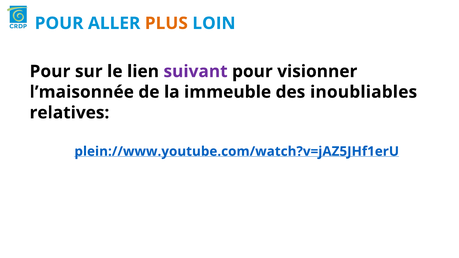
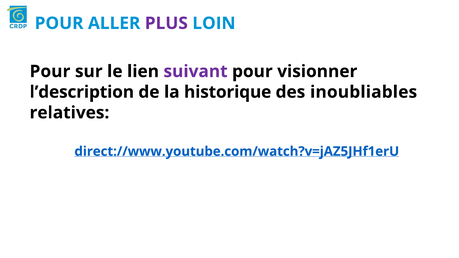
PLUS colour: orange -> purple (166, 23)
l’maisonnée: l’maisonnée -> l’description (82, 92)
immeuble: immeuble -> historique (228, 92)
plein://www.youtube.com/watch?v=jAZ5JHf1erU: plein://www.youtube.com/watch?v=jAZ5JHf1erU -> direct://www.youtube.com/watch?v=jAZ5JHf1erU (237, 152)
